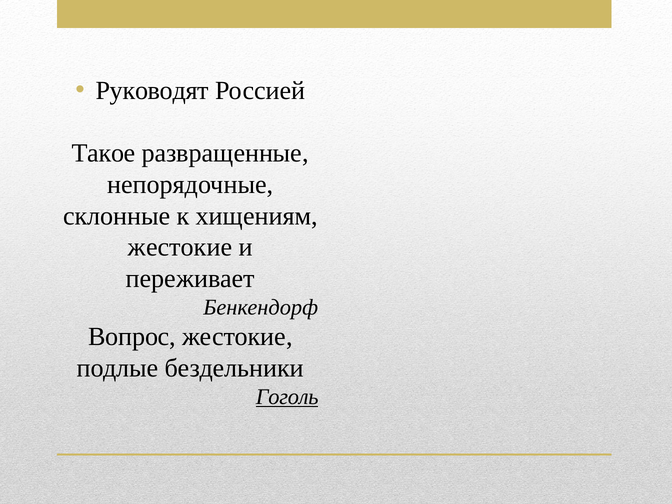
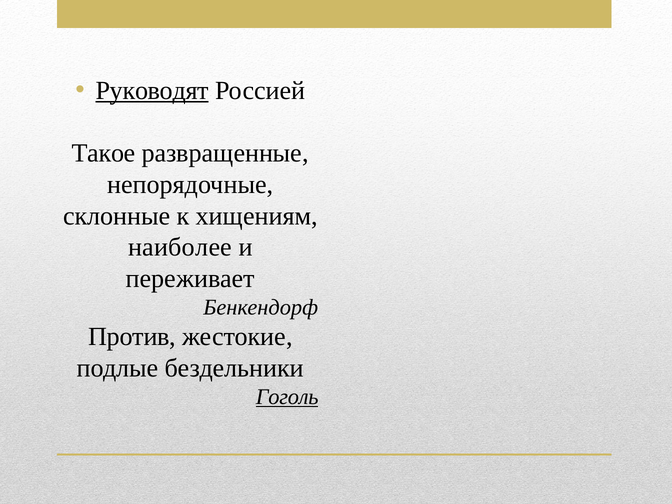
Руководят underline: none -> present (152, 91)
жестокие: жестокие -> наиболее (180, 247)
Вопрос: Вопрос -> Против (132, 337)
